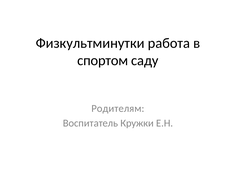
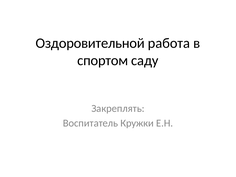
Физкультминутки: Физкультминутки -> Оздоровительной (90, 43)
Родителям: Родителям -> Закреплять (118, 109)
